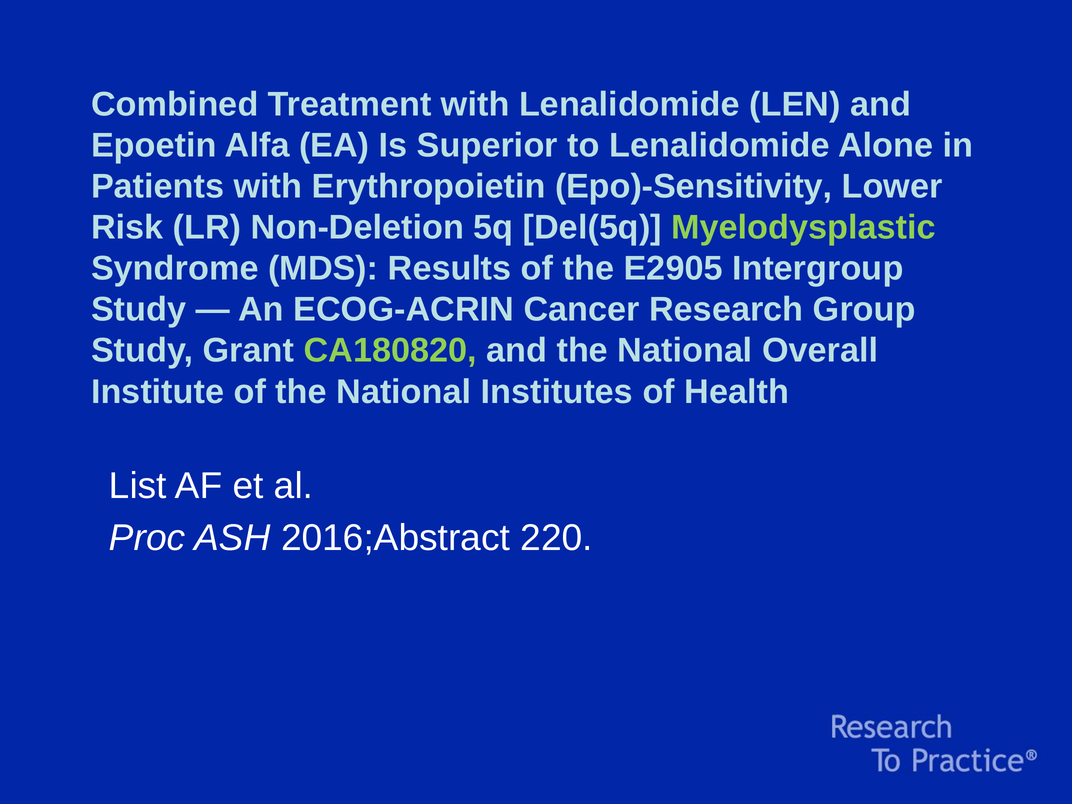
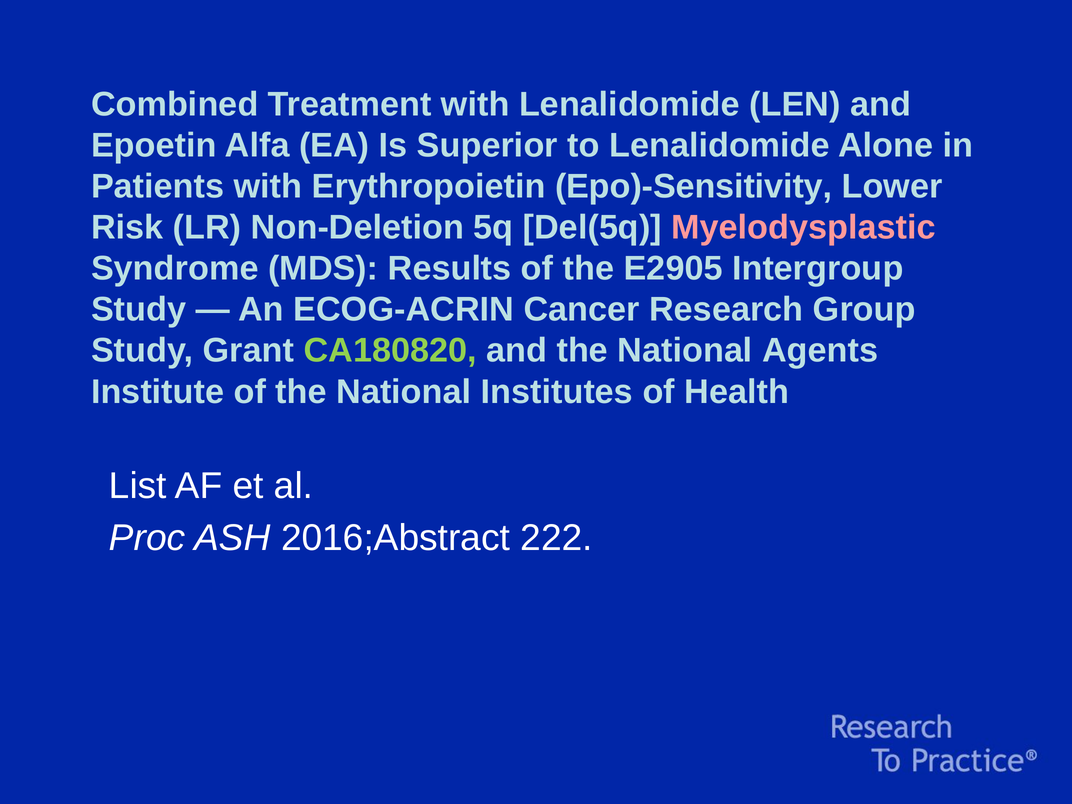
Myelodysplastic colour: light green -> pink (803, 227)
Overall: Overall -> Agents (820, 351)
220: 220 -> 222 (557, 538)
